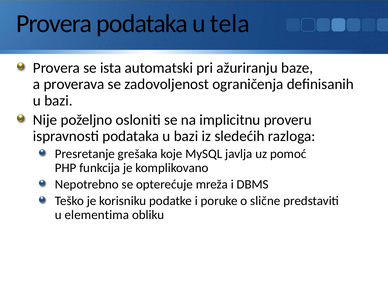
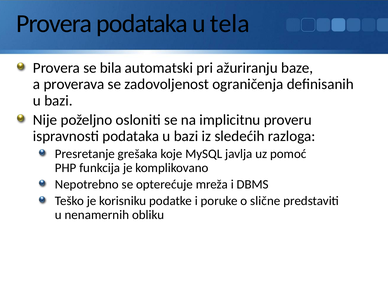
ista: ista -> bila (111, 68)
elementima: elementima -> nenamernih (97, 215)
